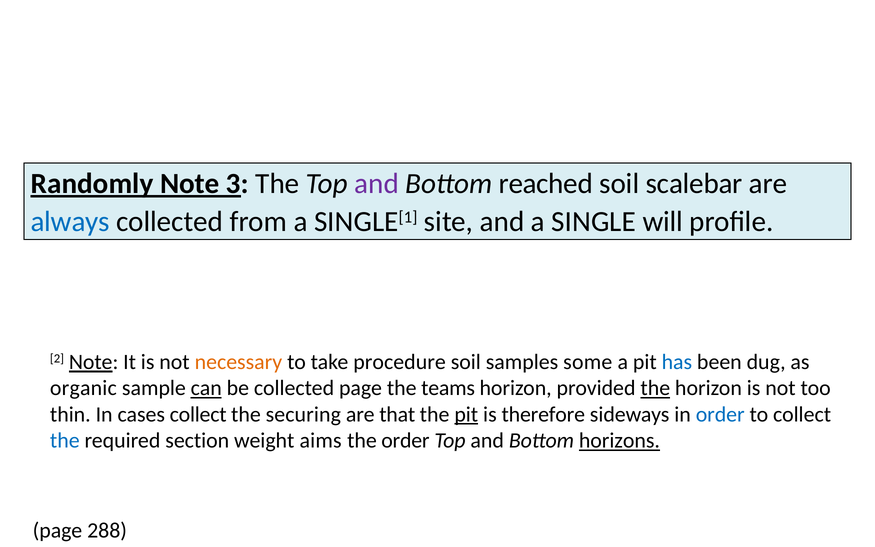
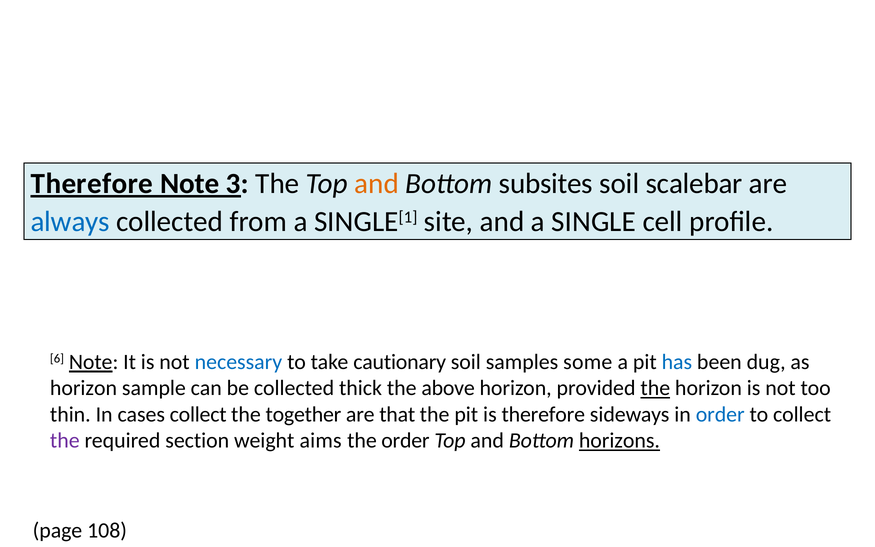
Randomly: Randomly -> Therefore (92, 184)
and colour: purple -> orange (377, 184)
reached: reached -> subsites (546, 184)
will: will -> cell (663, 222)
2: 2 -> 6 (57, 358)
necessary colour: orange -> blue (238, 362)
procedure: procedure -> cautionary (400, 362)
organic: organic -> horizon (84, 388)
can underline: present -> none (206, 388)
collected page: page -> thick (361, 388)
teams: teams -> above (448, 388)
securing: securing -> together (303, 414)
pit underline: present -> none (466, 414)
the colour: blue -> purple (65, 441)
288: 288 -> 108 (107, 530)
